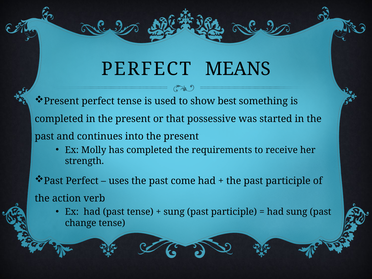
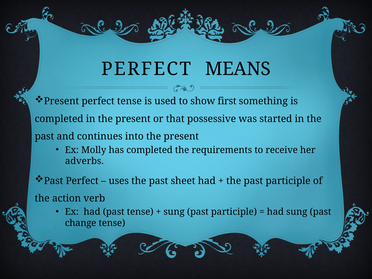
best: best -> first (227, 101)
strength: strength -> adverbs (84, 161)
come: come -> sheet (183, 181)
